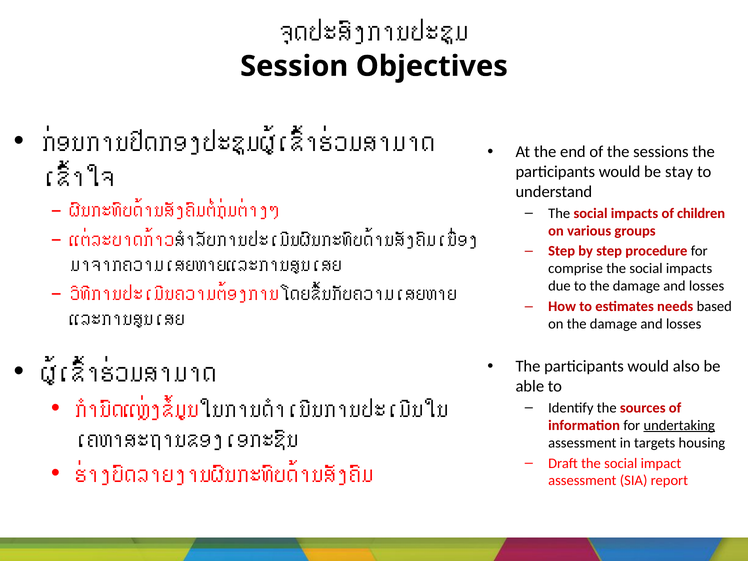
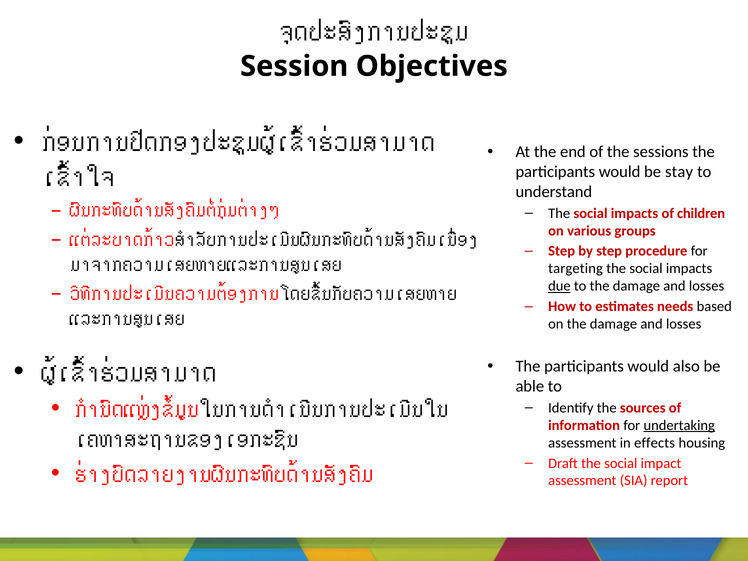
comprise: comprise -> targeting (576, 269)
due underline: none -> present (559, 286)
targets: targets -> effects (655, 443)
